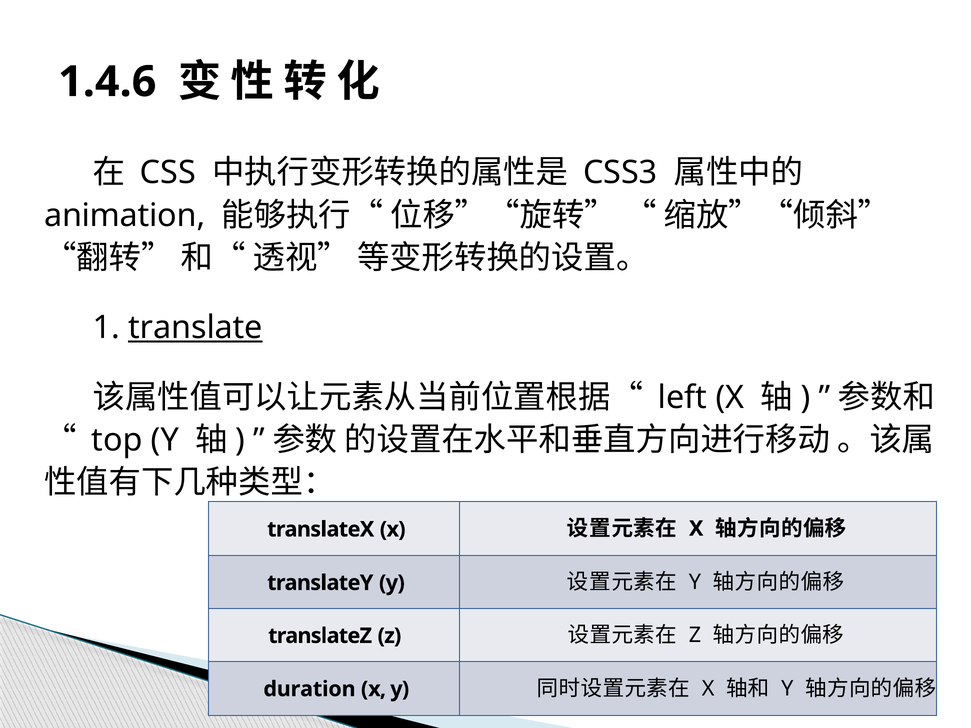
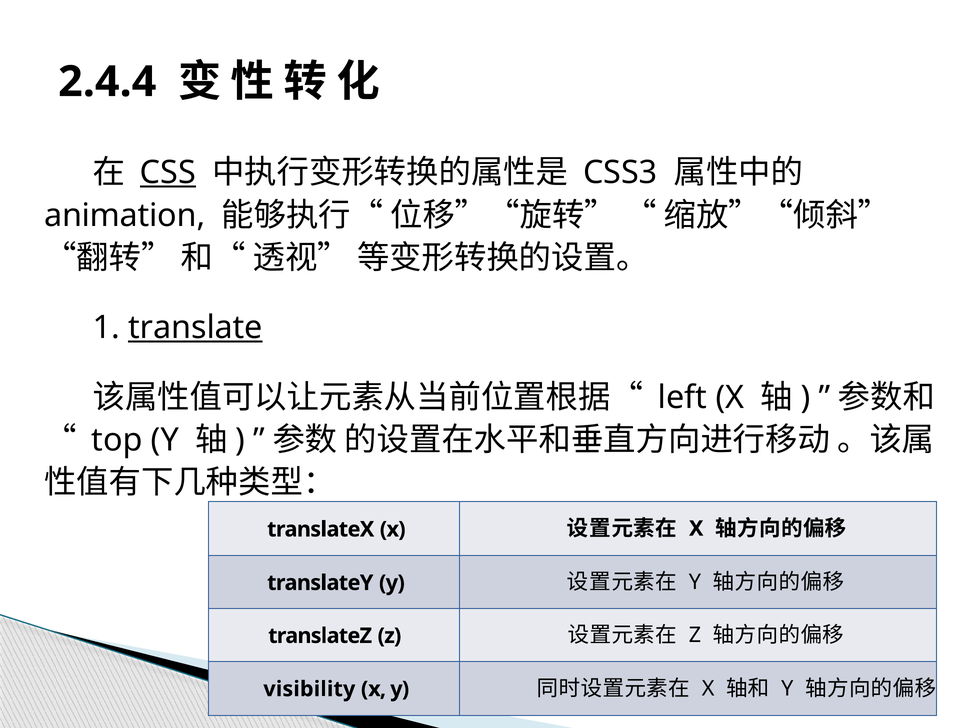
1.4.6: 1.4.6 -> 2.4.4 (107, 82)
CSS underline: none -> present (168, 173)
duration: duration -> visibility (309, 689)
